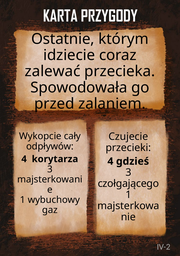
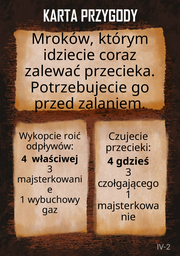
Ostatnie: Ostatnie -> Mroków (63, 39)
Spowodowała: Spowodowała -> Potrzebujecie (79, 87)
cały: cały -> roić (72, 136)
korytarza: korytarza -> właściwej (55, 159)
